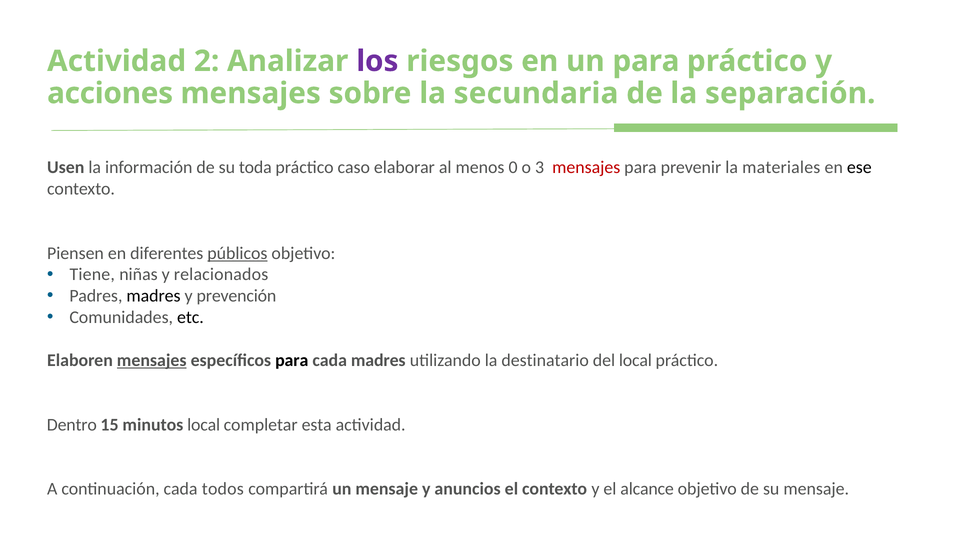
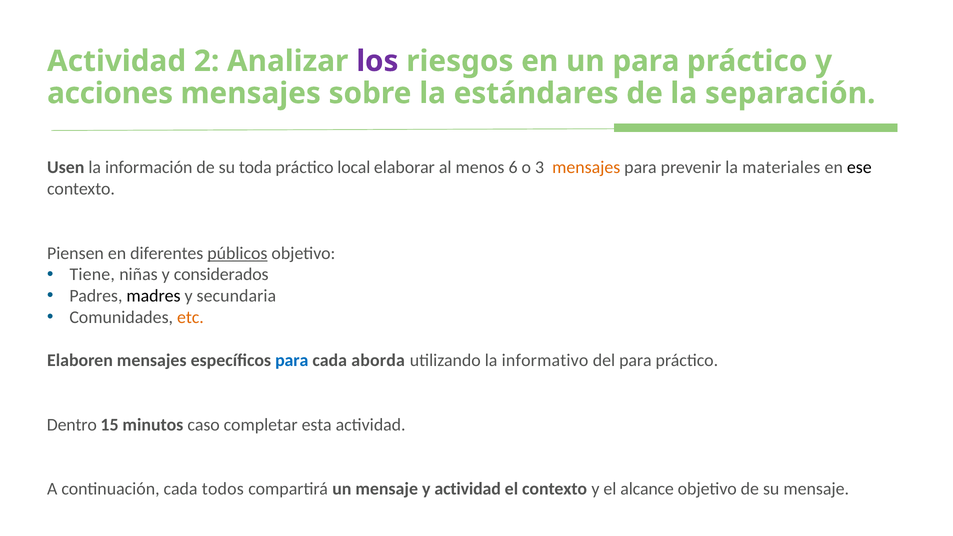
secundaria: secundaria -> estándares (536, 93)
caso: caso -> local (354, 167)
0: 0 -> 6 (513, 167)
mensajes colour: red -> orange (586, 167)
relacionados: relacionados -> considerados (221, 275)
prevención: prevención -> secundaria (236, 296)
etc colour: black -> orange (190, 317)
mensajes underline: present -> none (152, 360)
para colour: black -> blue (292, 360)
cada madres: madres -> aborda (378, 360)
destinatario: destinatario -> informativo (545, 360)
del local: local -> para (635, 360)
minutos local: local -> caso (204, 425)
y anuncios: anuncios -> actividad (468, 489)
